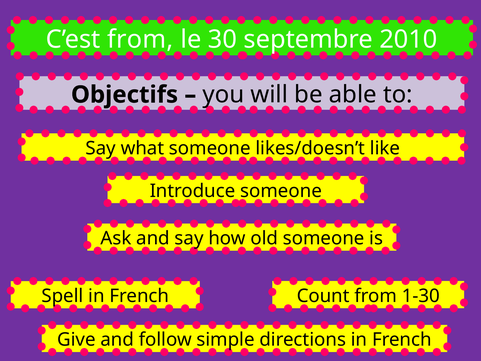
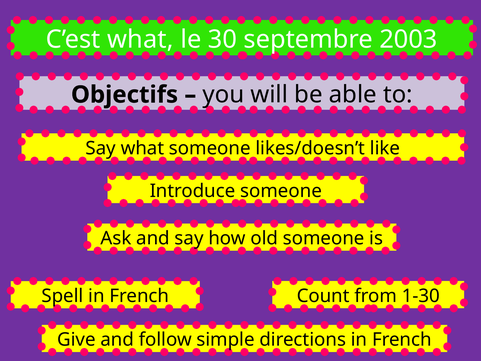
C’est from: from -> what (140, 39)
2010: 2010 -> 2003 (408, 39)
